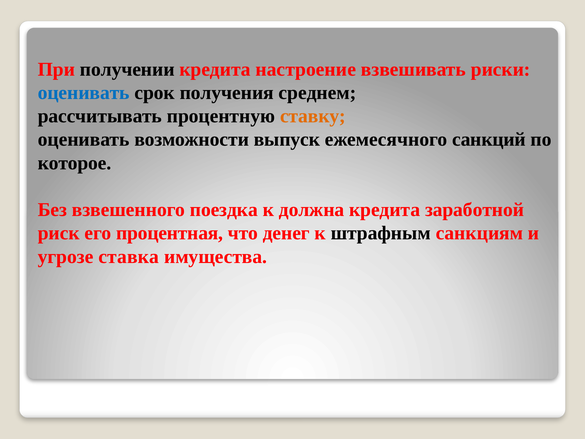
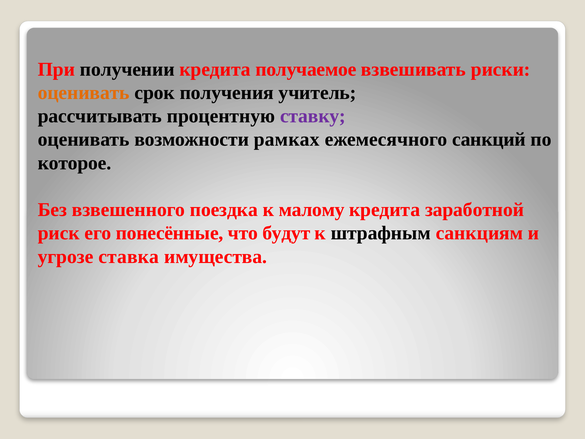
настроение: настроение -> получаемое (306, 69)
оценивать colour: blue -> orange (84, 93)
среднем: среднем -> учитель (318, 93)
ставку colour: orange -> purple (313, 116)
выпуск: выпуск -> рамках (287, 139)
должна: должна -> малому (312, 210)
процентная: процентная -> понесённые (170, 233)
денег: денег -> будут (286, 233)
